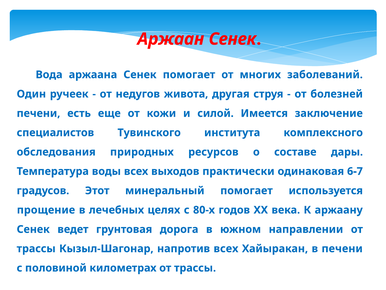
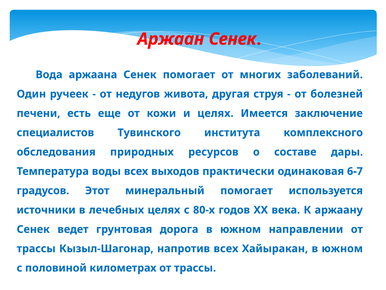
и силой: силой -> целях (215, 113)
прощение: прощение -> источники (46, 210)
Хайыракан в печени: печени -> южном (342, 248)
